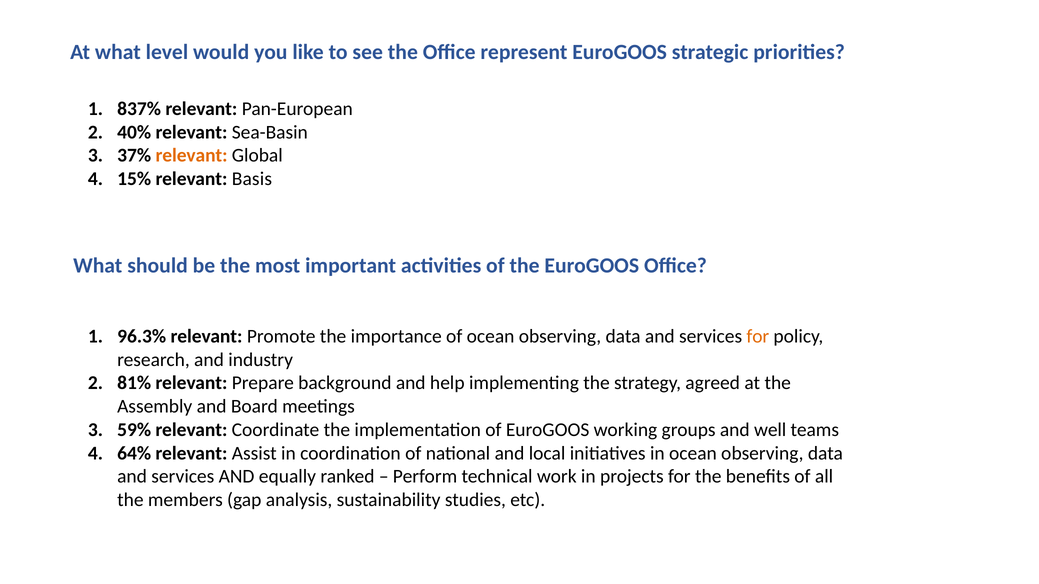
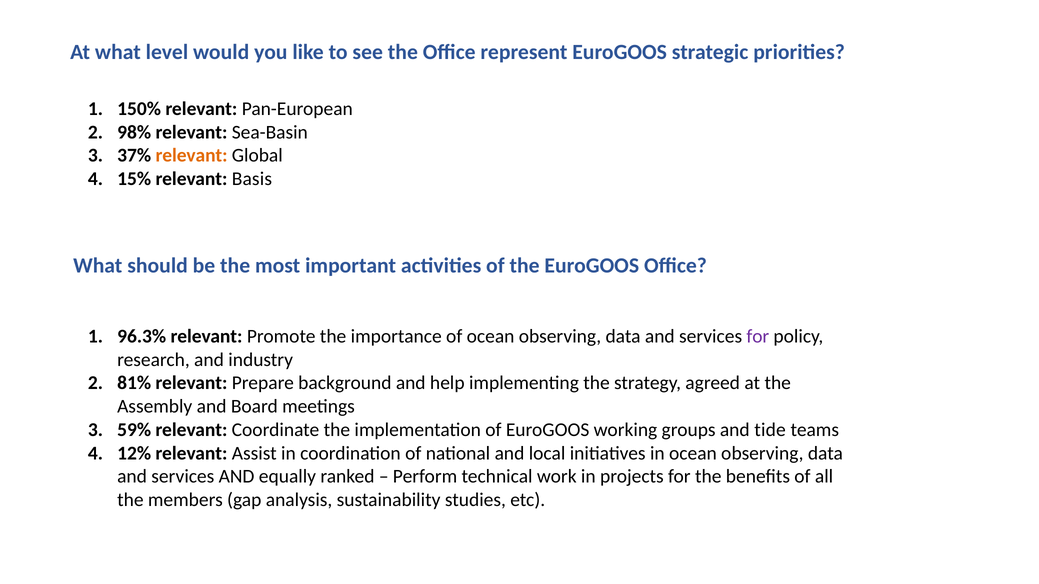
837%: 837% -> 150% (139, 109)
40%: 40% -> 98% (134, 132)
for colour: orange -> purple (758, 337)
well: well -> tide (770, 430)
64%: 64% -> 12% (134, 453)
